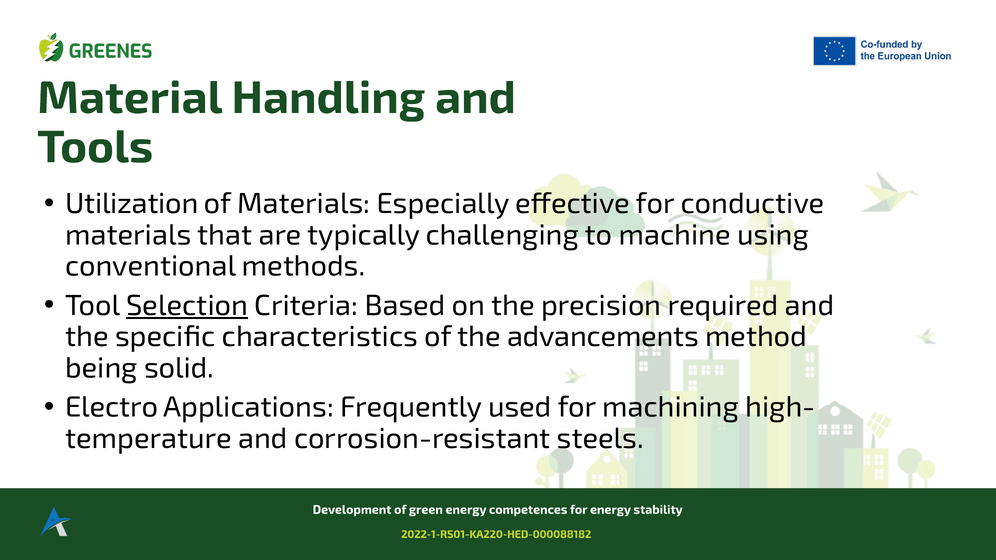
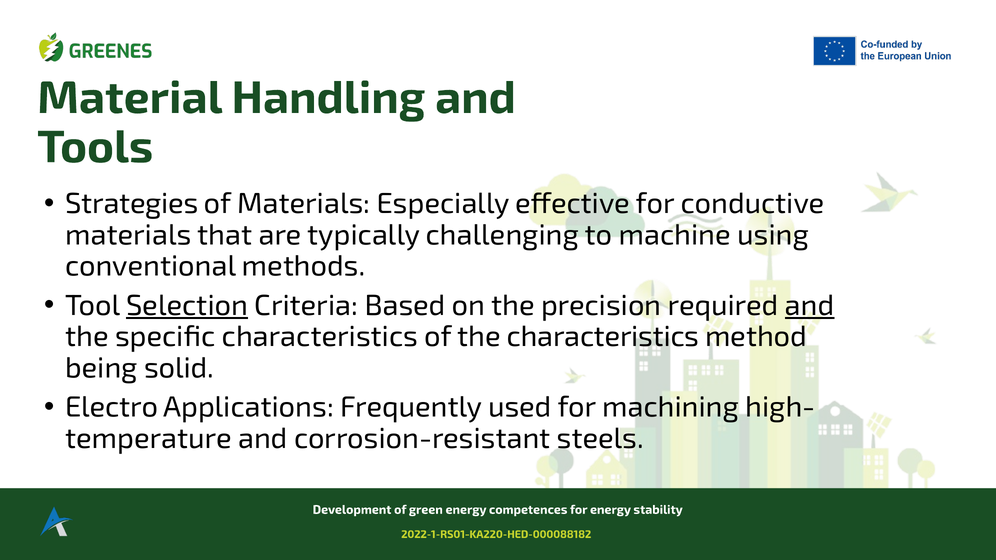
Utilization: Utilization -> Strategies (132, 204)
and underline: none -> present (810, 306)
the advancements: advancements -> characteristics (603, 337)
